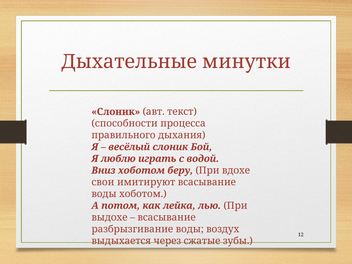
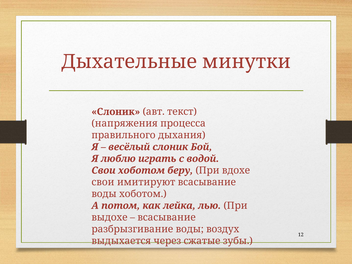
способности: способности -> напряжения (125, 123)
Вниз: Вниз -> Свои (103, 170)
